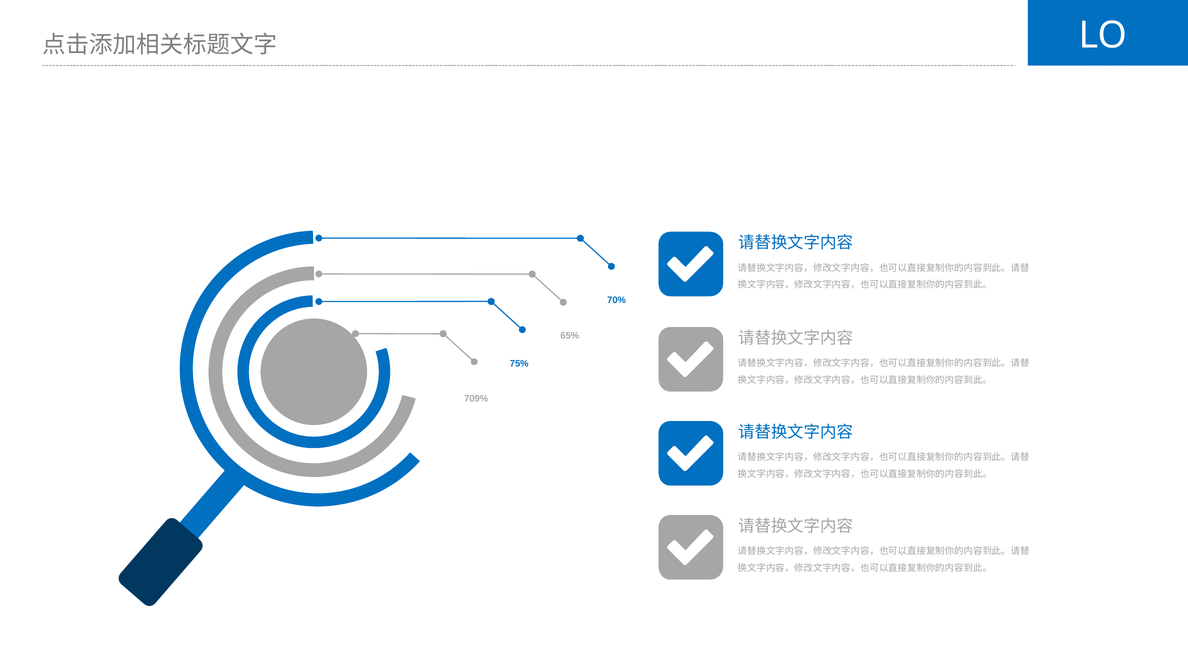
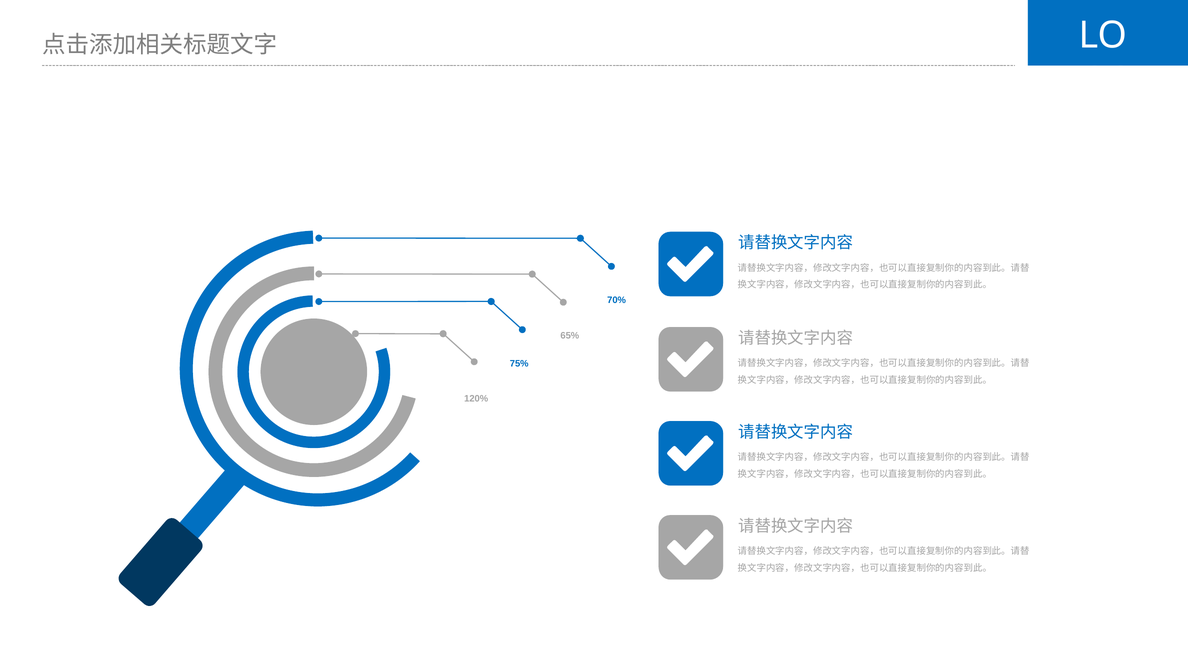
709%: 709% -> 120% (476, 399)
